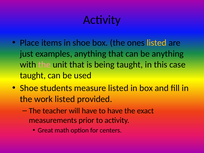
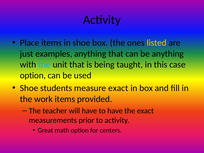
the colour: pink -> light blue (44, 65)
taught: taught -> option (33, 75)
measure listed: listed -> exact (118, 88)
work listed: listed -> items (65, 99)
